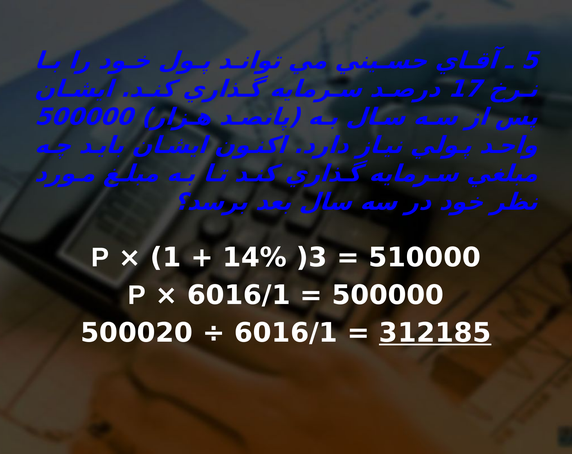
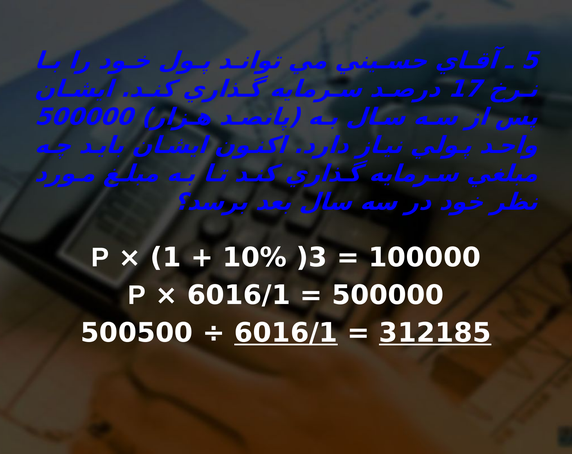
14%: 14% -> 10% (255, 258)
510000: 510000 -> 100000 (425, 258)
500020: 500020 -> 500500 (137, 333)
6016/1 underline: none -> present (286, 333)
